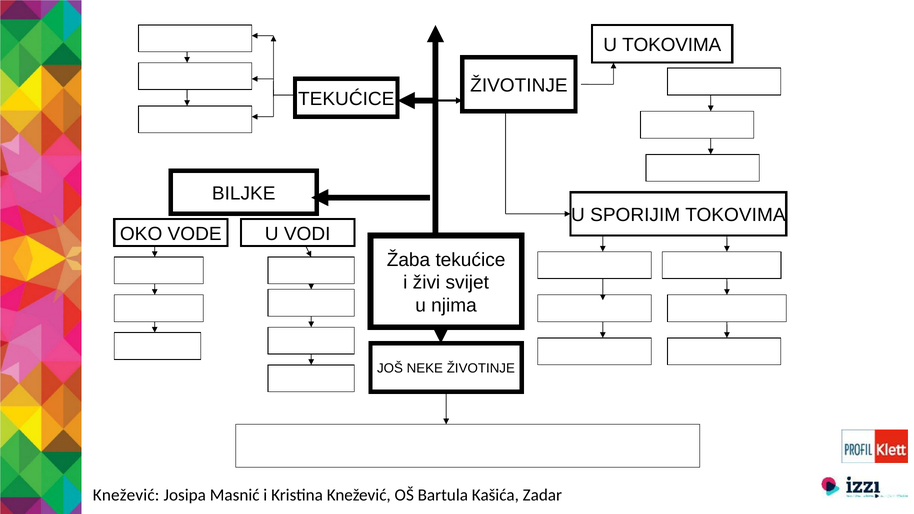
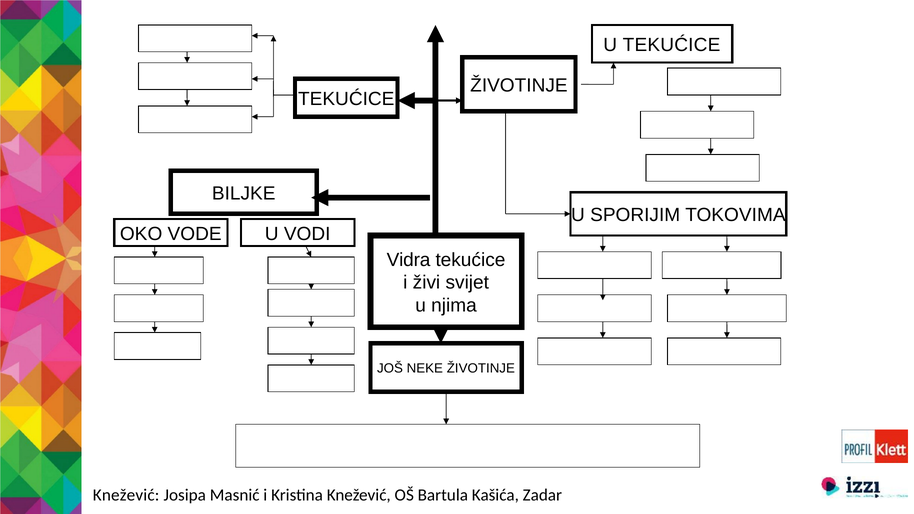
U TOKOVIMA: TOKOVIMA -> TEKUĆICE (672, 45)
Žaba: Žaba -> Vidra (409, 260)
